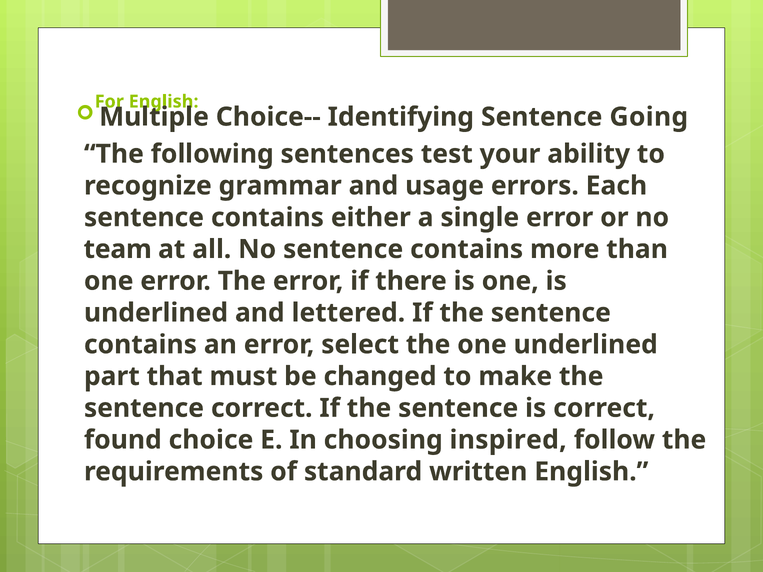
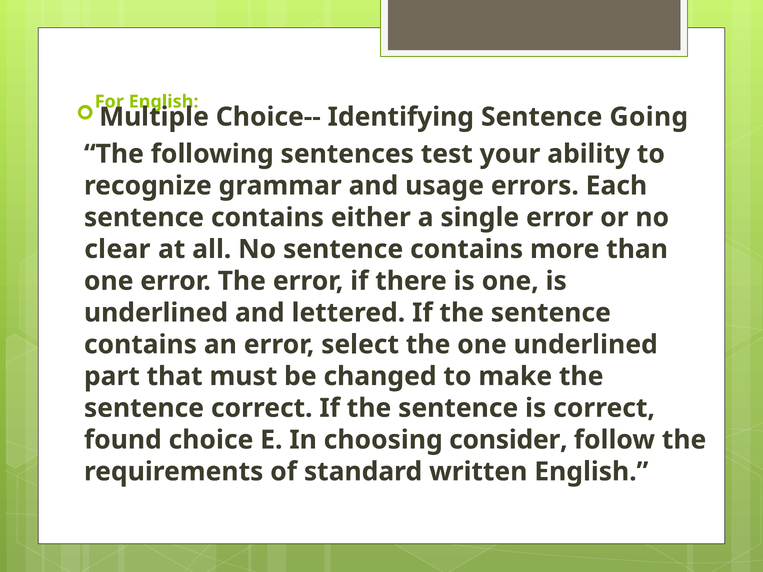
team: team -> clear (117, 249)
inspired: inspired -> consider (508, 440)
